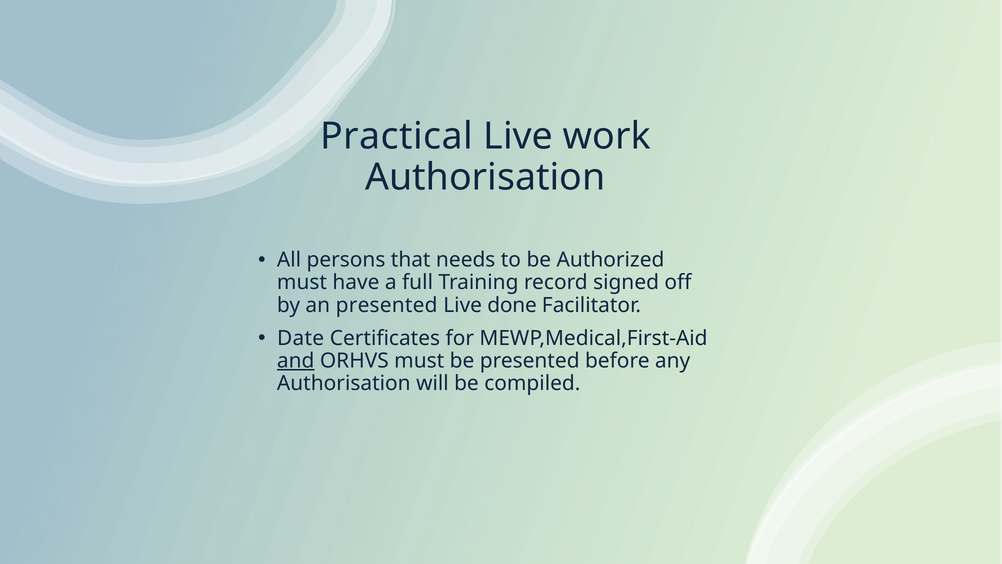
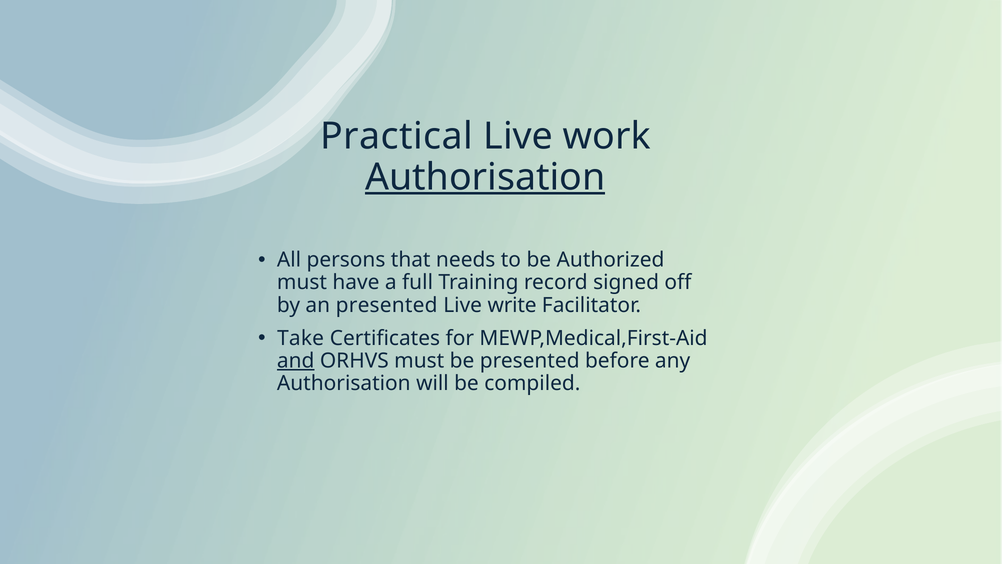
Authorisation underline: none -> present (485, 177)
done: done -> write (512, 305)
Date: Date -> Take (301, 338)
